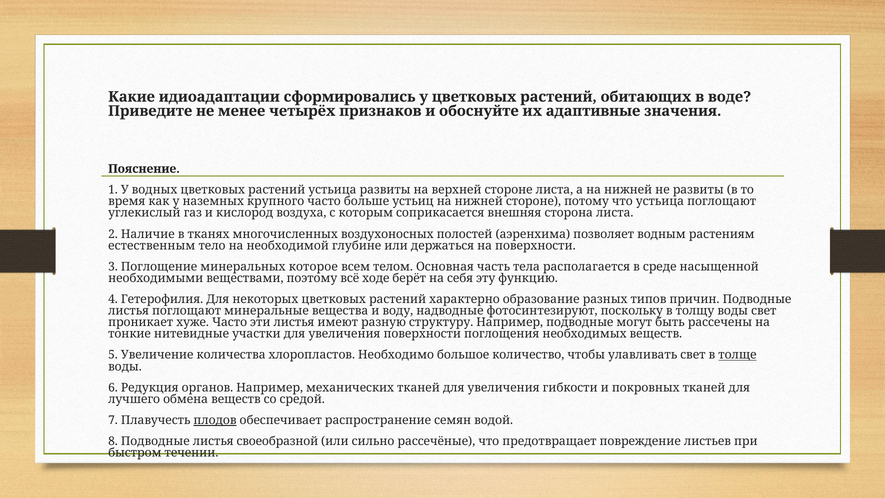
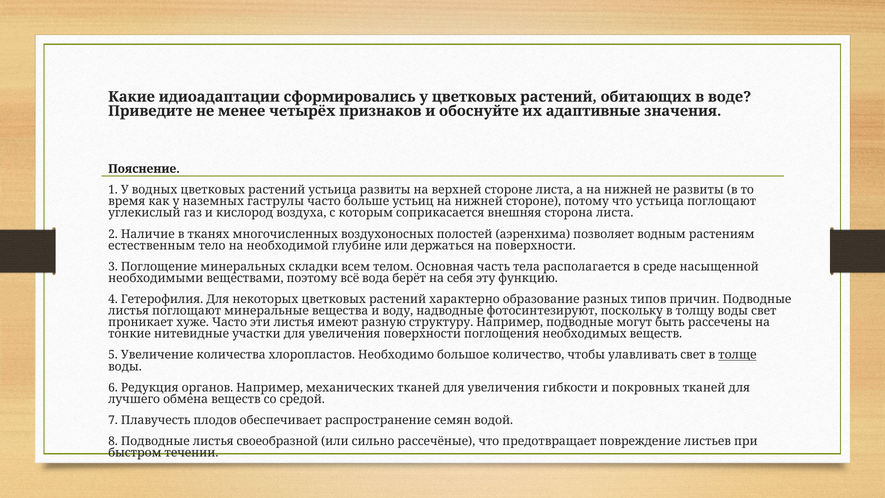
крупного: крупного -> гаструлы (276, 201)
которое: которое -> складки (313, 267)
ходе: ходе -> вода (376, 278)
плодов underline: present -> none (215, 420)
